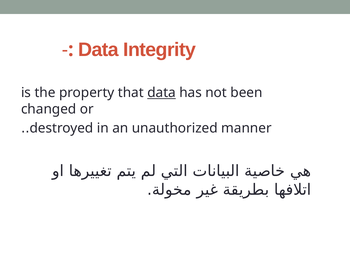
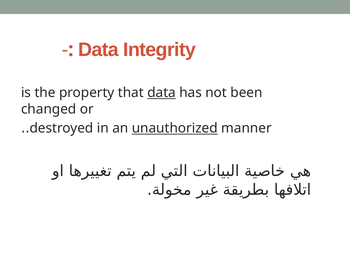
unauthorized underline: none -> present (175, 128)
